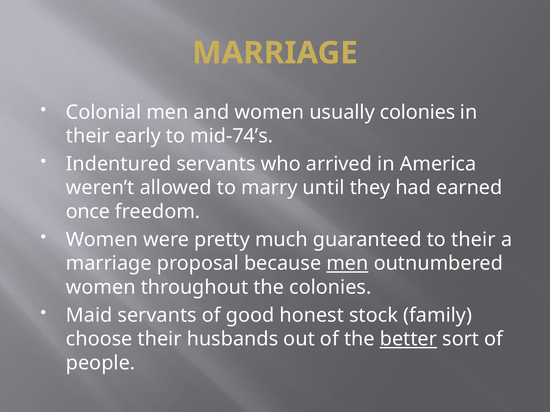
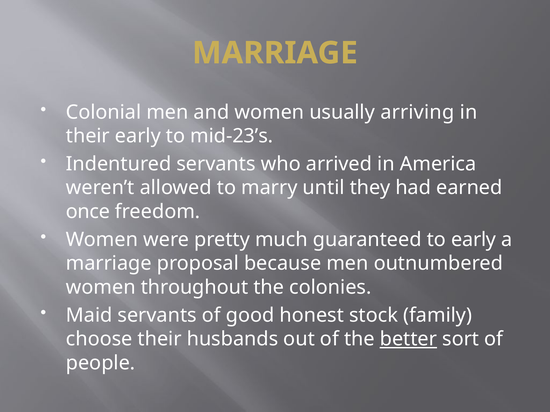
usually colonies: colonies -> arriving (417, 112)
mid-74’s: mid-74’s -> mid-23’s (232, 136)
to their: their -> early (474, 240)
men underline: present -> none (347, 264)
